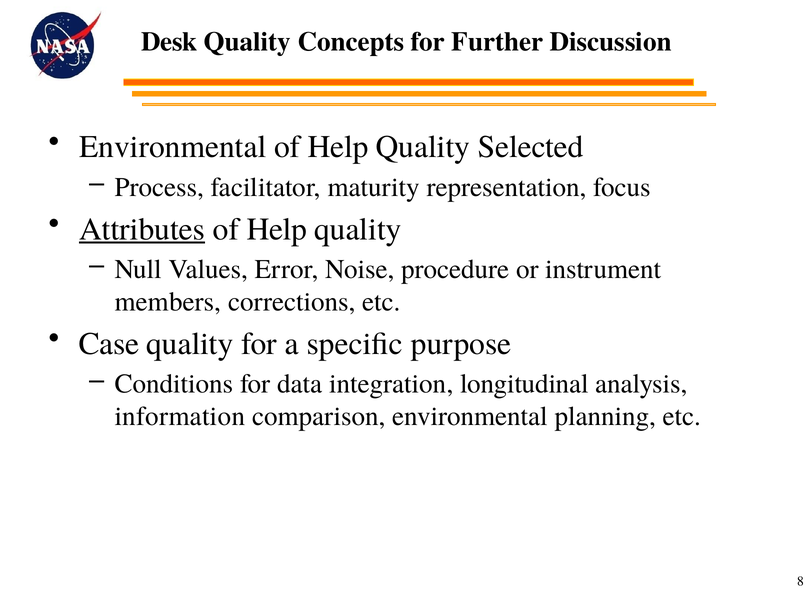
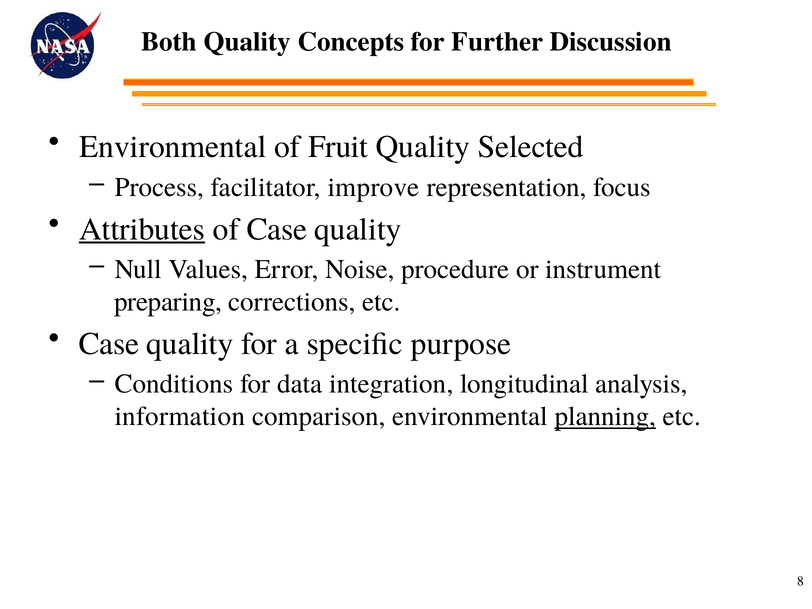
Desk: Desk -> Both (169, 42)
Help: Help -> Fruit (338, 147)
maturity: maturity -> improve (374, 187)
Help: Help -> Case (277, 229)
members: members -> preparing (168, 302)
planning underline: none -> present (605, 416)
